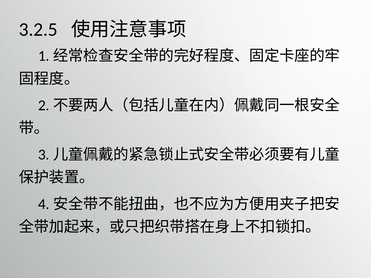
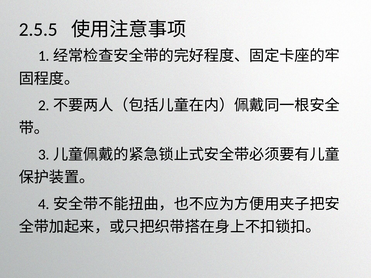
3.2.5: 3.2.5 -> 2.5.5 (38, 30)
